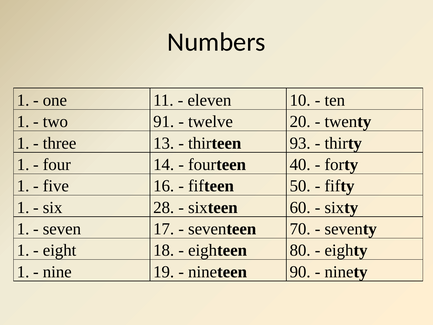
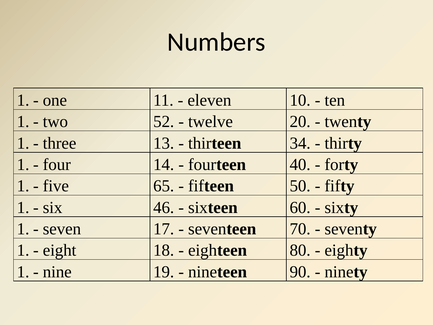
91: 91 -> 52 (164, 122)
93: 93 -> 34 (300, 143)
16: 16 -> 65 (164, 186)
28: 28 -> 46 (164, 207)
